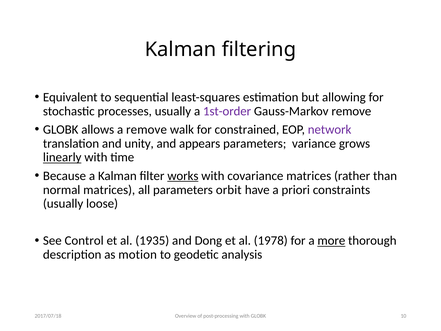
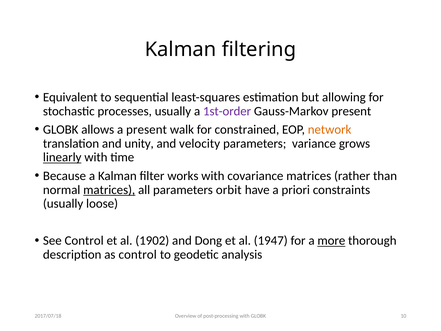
Gauss-Markov remove: remove -> present (351, 111)
a remove: remove -> present (147, 129)
network colour: purple -> orange (330, 129)
appears: appears -> velocity (200, 143)
works underline: present -> none (183, 176)
matrices underline: none -> present (109, 190)
1935: 1935 -> 1902 (152, 241)
1978: 1978 -> 1947 (271, 241)
as motion: motion -> control (138, 254)
